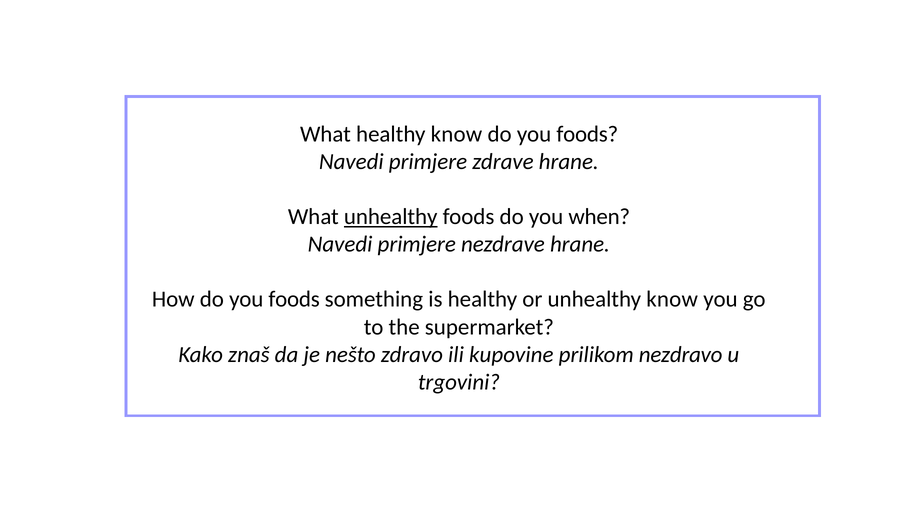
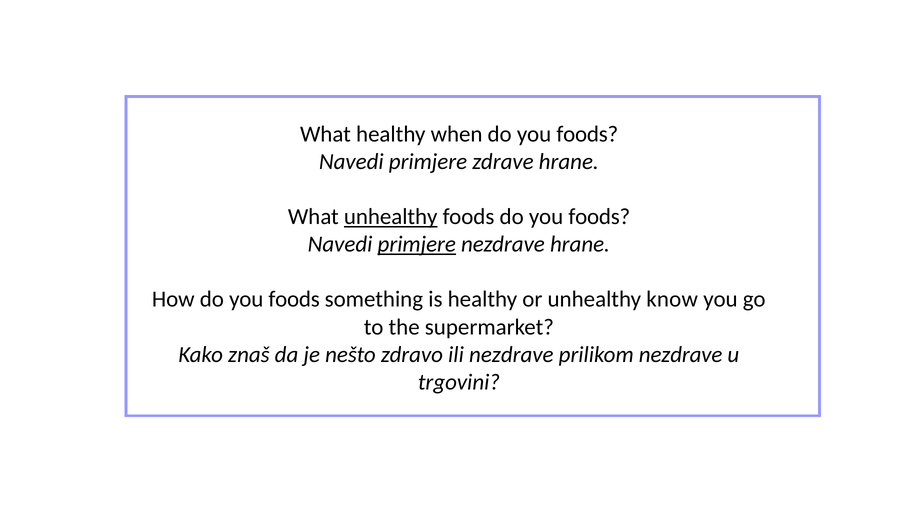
healthy know: know -> when (457, 134)
foods do you when: when -> foods (599, 217)
primjere underline: none -> present (417, 245)
ili kupovine: kupovine -> nezdrave (511, 355)
prilikom nezdravo: nezdravo -> nezdrave (681, 355)
